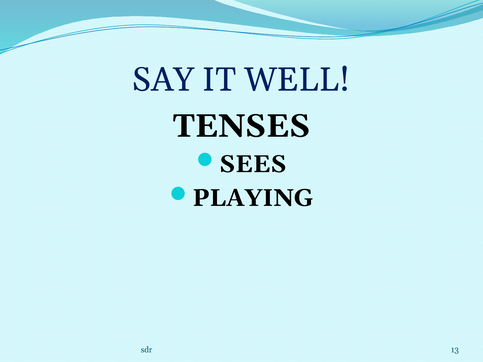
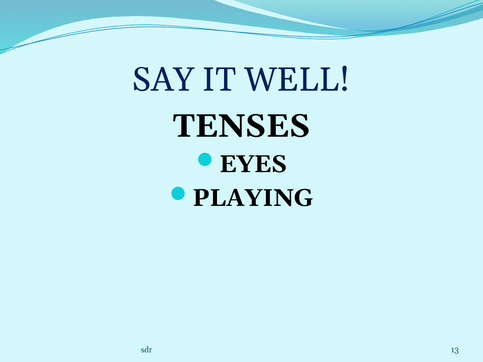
SEES: SEES -> EYES (253, 164)
